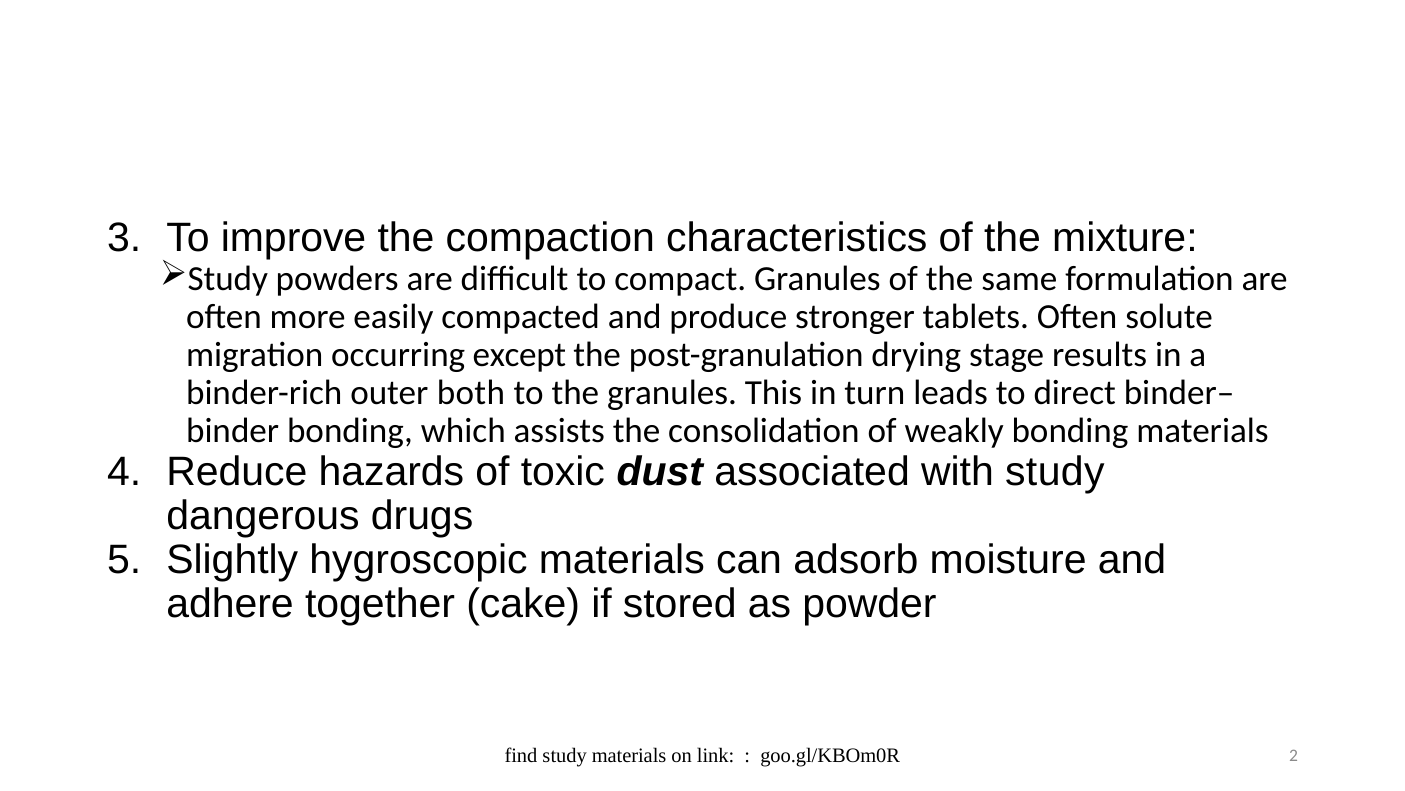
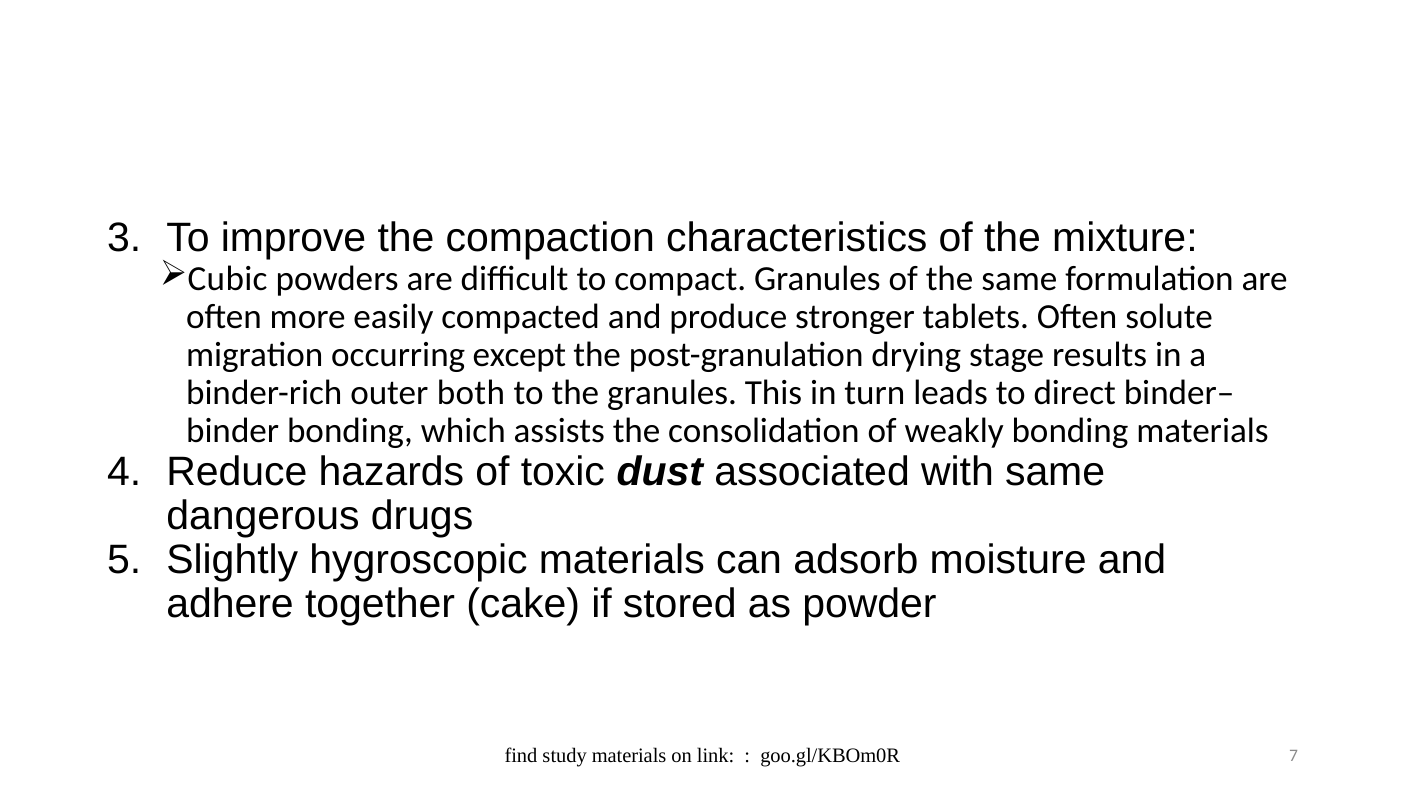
Study: Study -> Cubic (228, 279)
with study: study -> same (1055, 471)
2: 2 -> 7 (1293, 755)
